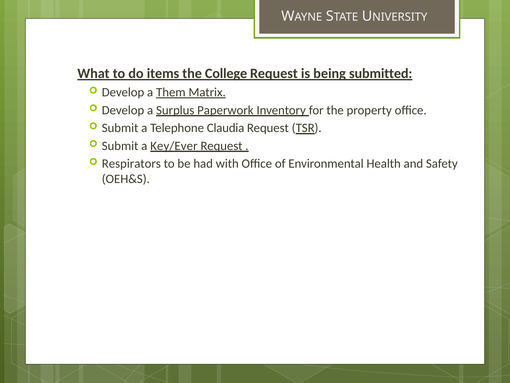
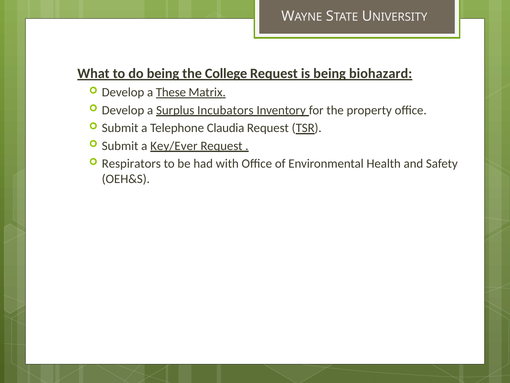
do items: items -> being (163, 74)
submitted: submitted -> biohazard (381, 74)
Them: Them -> These (171, 92)
Paperwork: Paperwork -> Incubators (225, 110)
